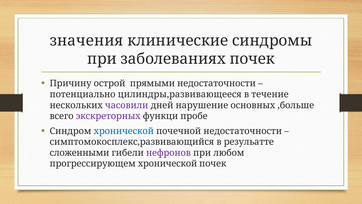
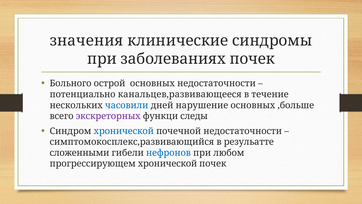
Причину: Причину -> Больного (71, 83)
острой прямыми: прямыми -> основных (152, 83)
цилиндры,развивающееся: цилиндры,развивающееся -> канальцев,развивающееся (180, 94)
часовили colour: purple -> blue (127, 105)
пробе: пробе -> следы (194, 116)
нефронов colour: purple -> blue (168, 153)
